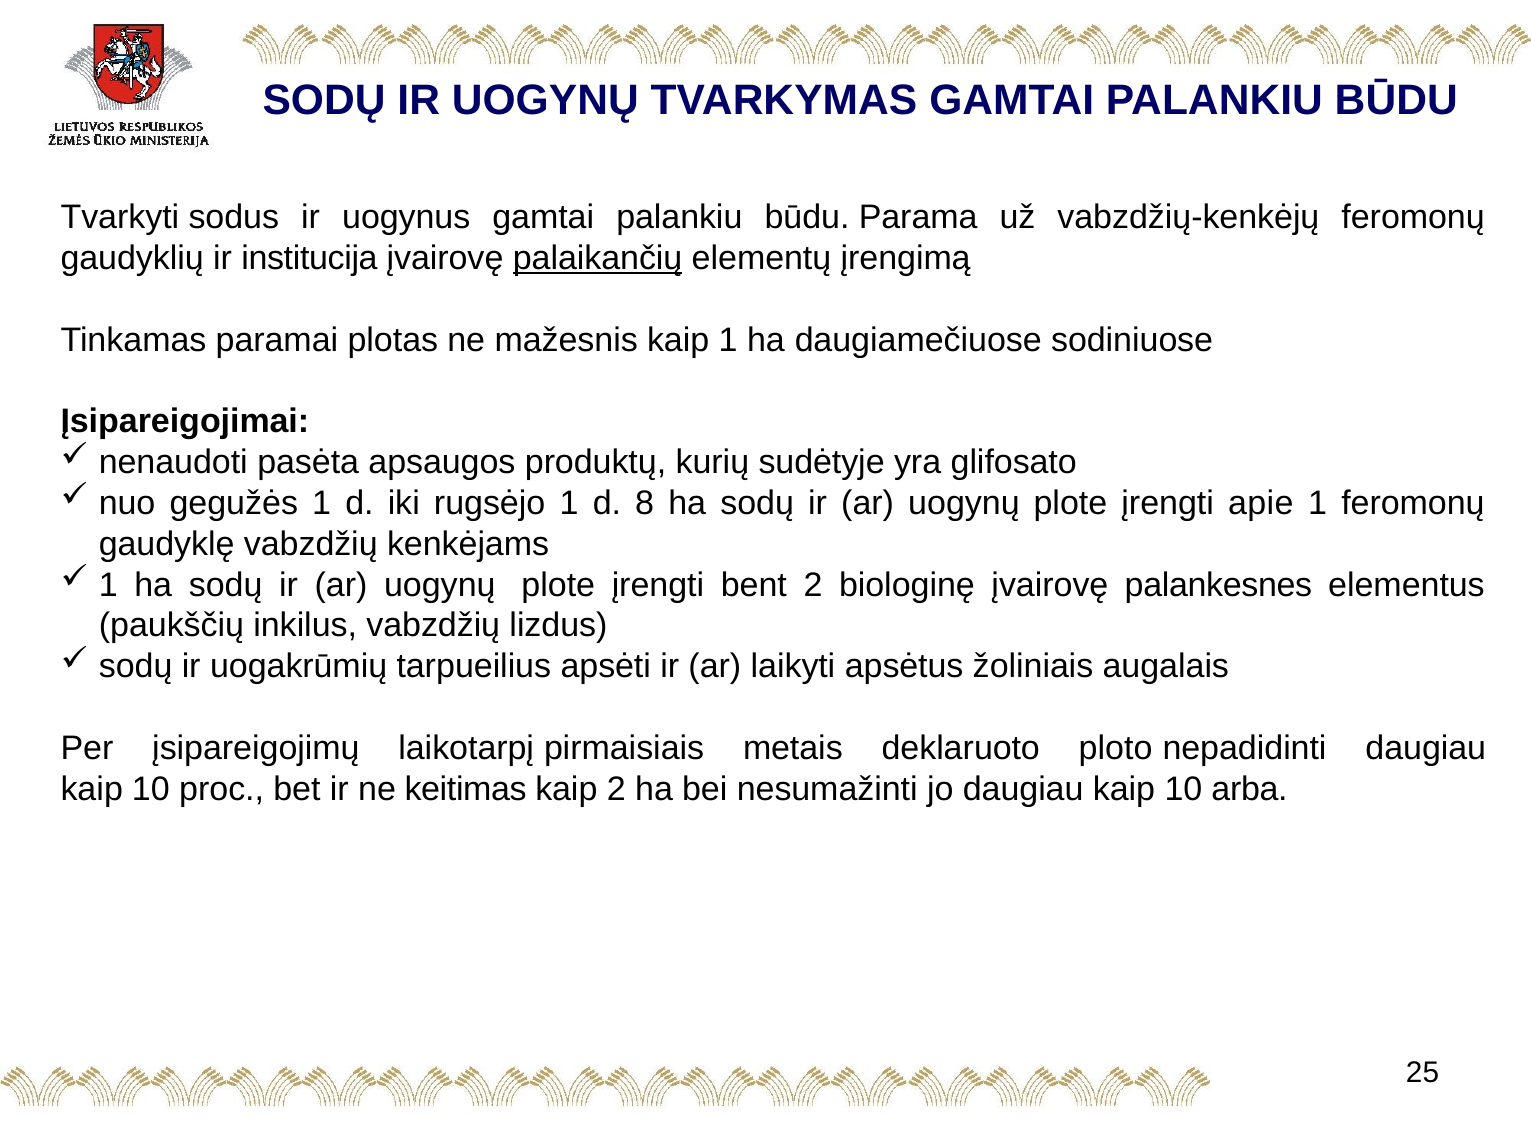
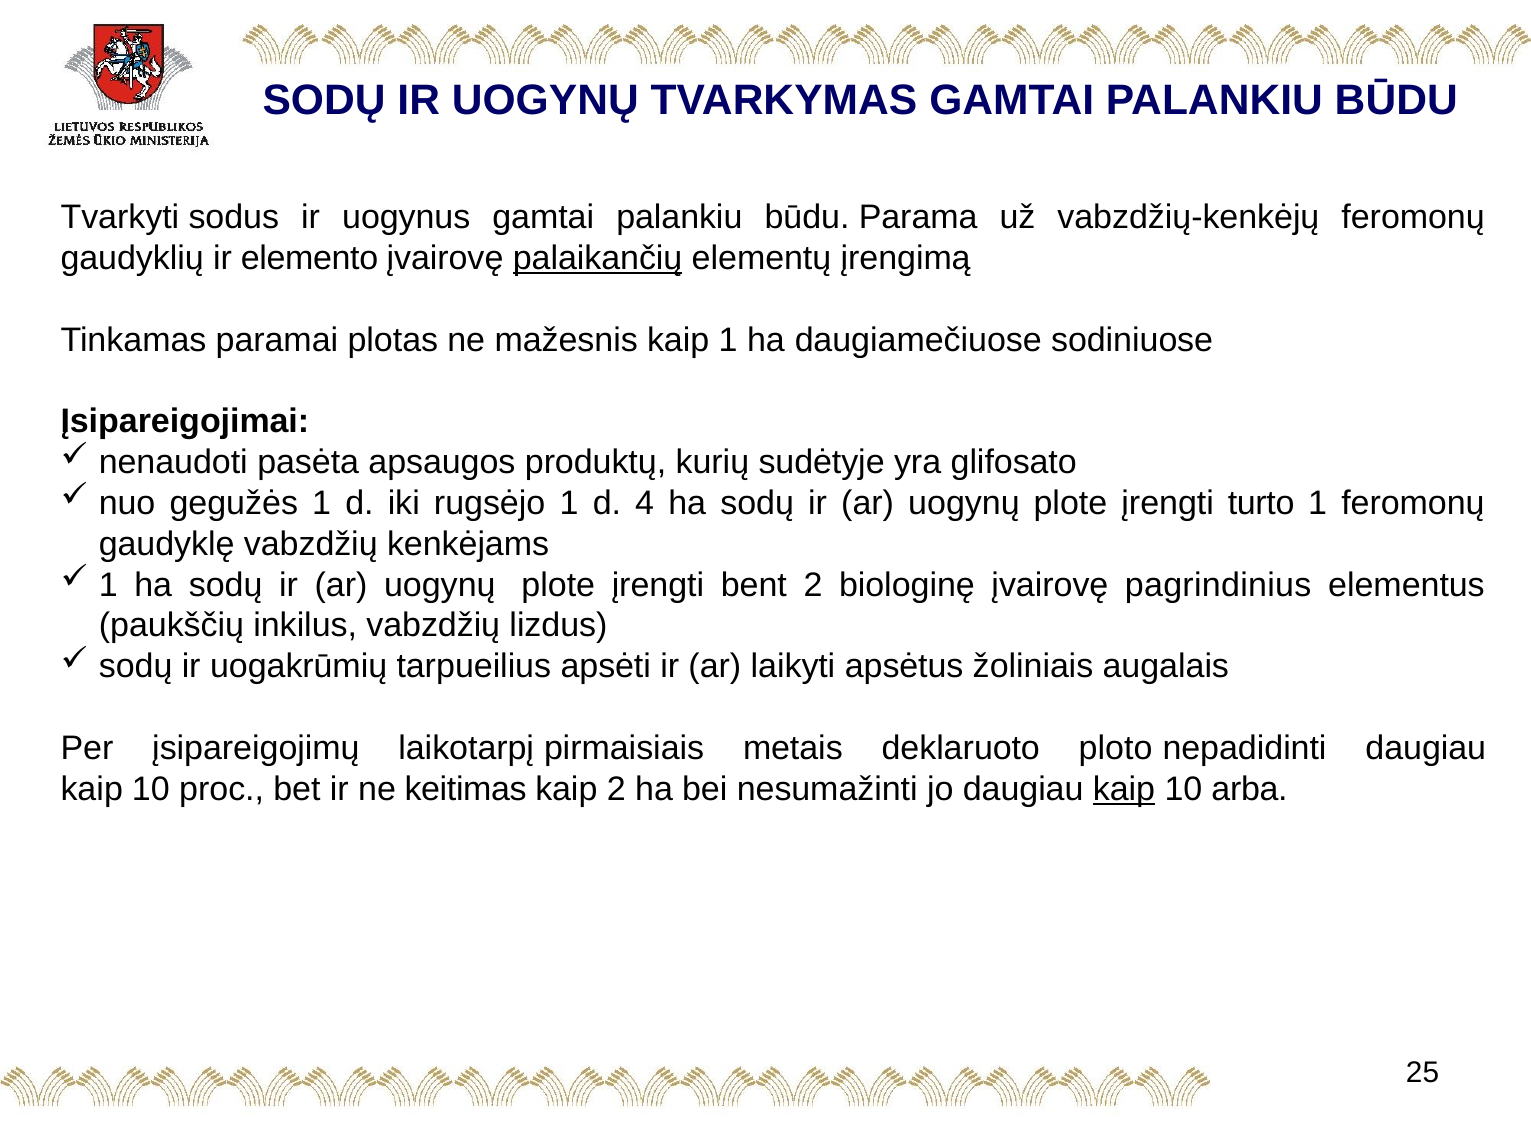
institucija: institucija -> elemento (309, 259)
8: 8 -> 4 (645, 503)
apie: apie -> turto (1261, 503)
palankesnes: palankesnes -> pagrindinius (1218, 585)
kaip underline: none -> present (1124, 789)
